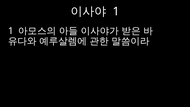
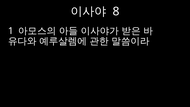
1: 1 -> 8 (116, 11)
